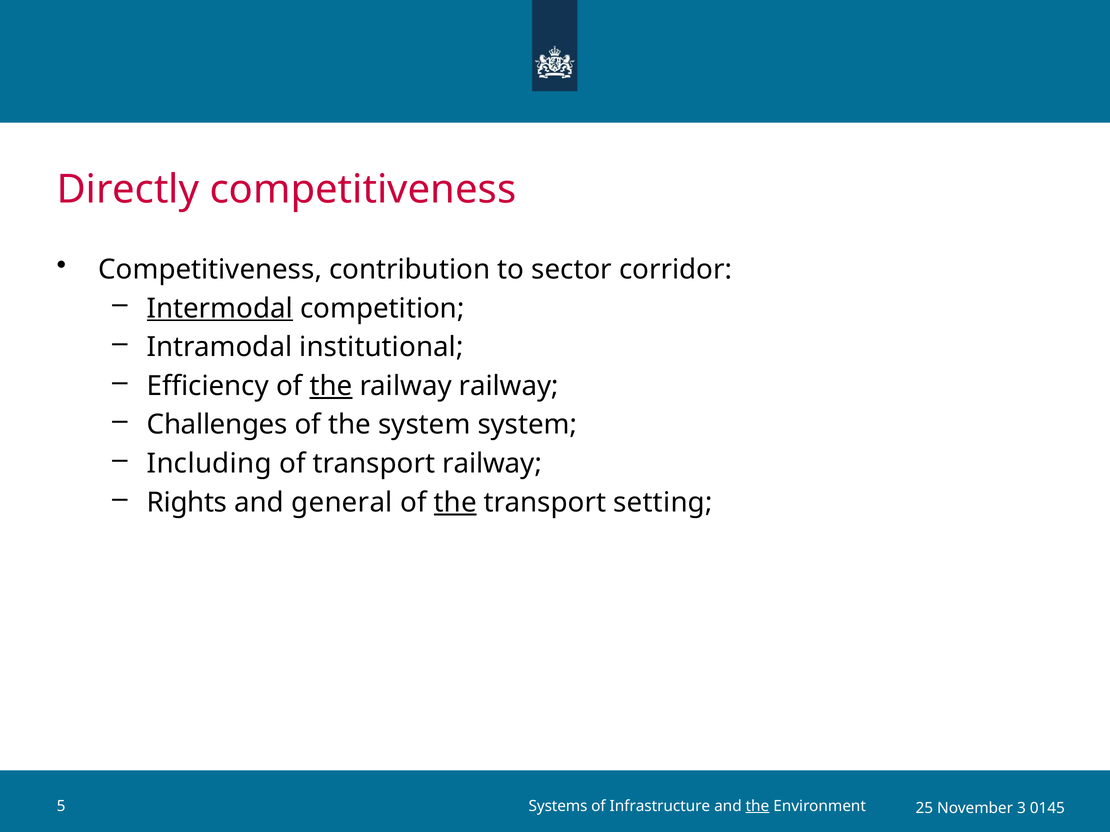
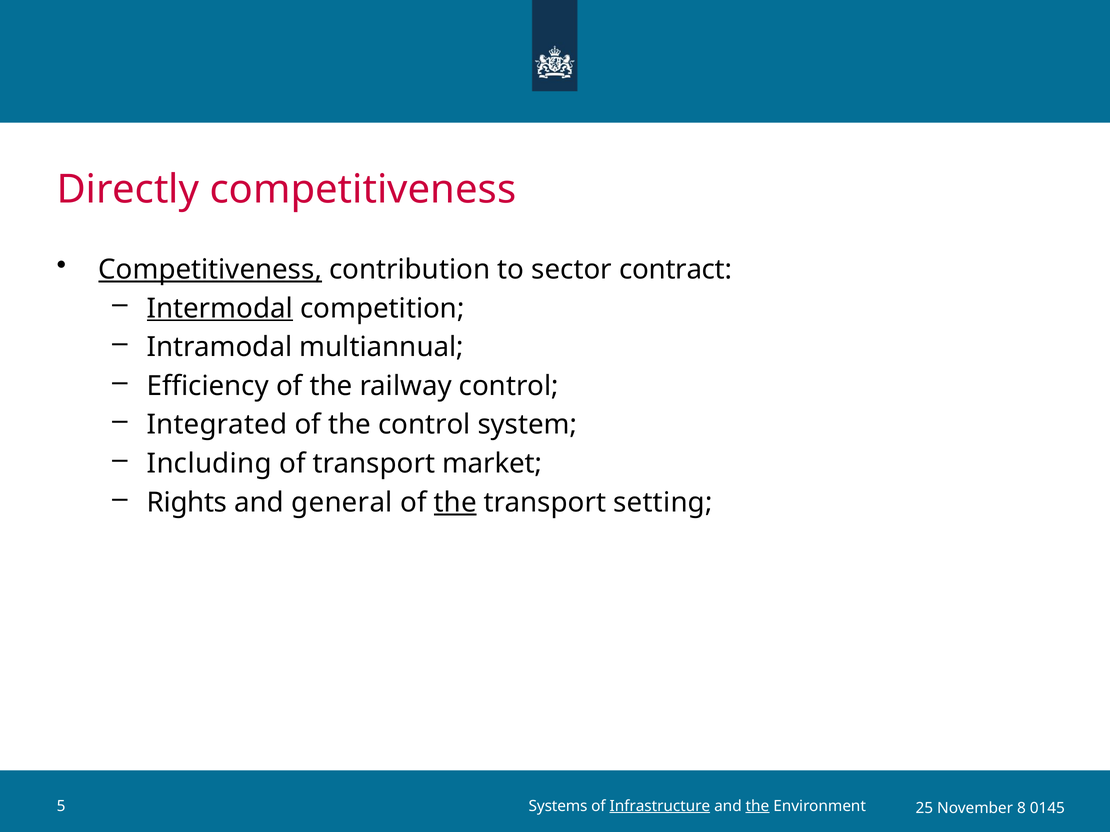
Competitiveness underline: none -> present (210, 270)
corridor: corridor -> contract (676, 270)
institutional: institutional -> multiannual (382, 347)
the underline: present -> none (331, 386)
railway railway: railway -> control (509, 386)
Challenges: Challenges -> Integrated (217, 425)
the system: system -> control (424, 425)
transport railway: railway -> market (492, 464)
Infrastructure underline: none -> present (660, 806)
3: 3 -> 8 (1021, 809)
